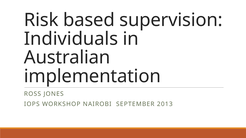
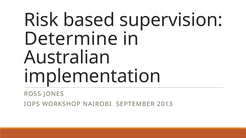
Individuals: Individuals -> Determine (71, 39)
